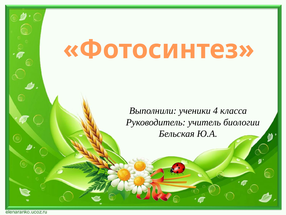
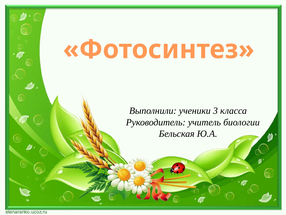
4: 4 -> 3 (215, 111)
